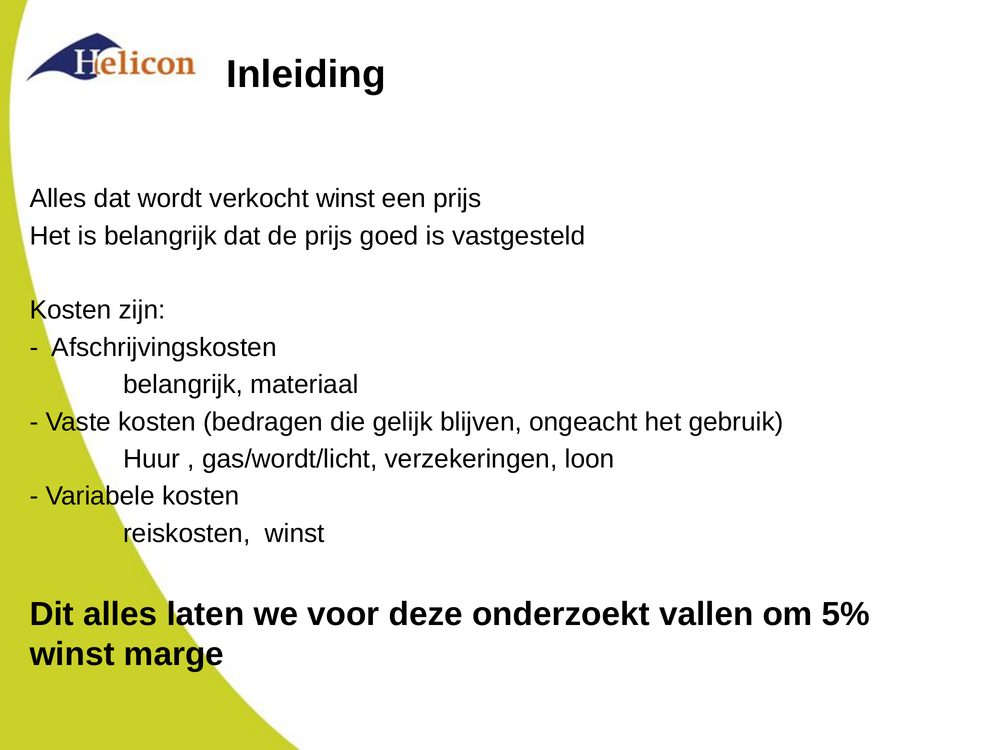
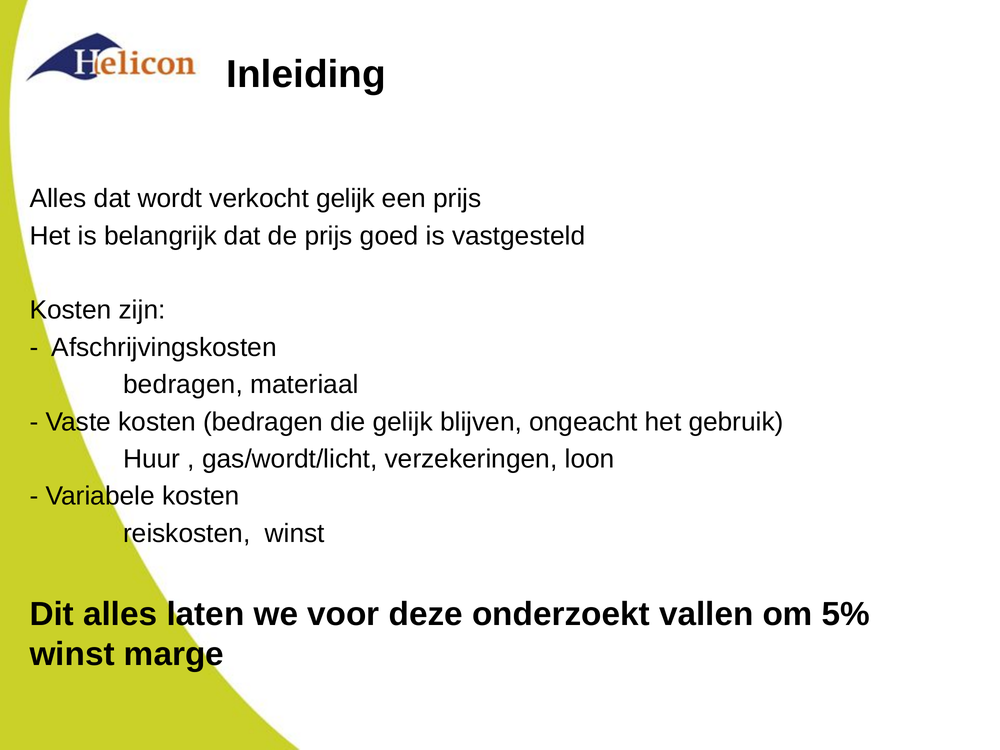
verkocht winst: winst -> gelijk (346, 199)
belangrijk: belangrijk -> bedragen (183, 385)
